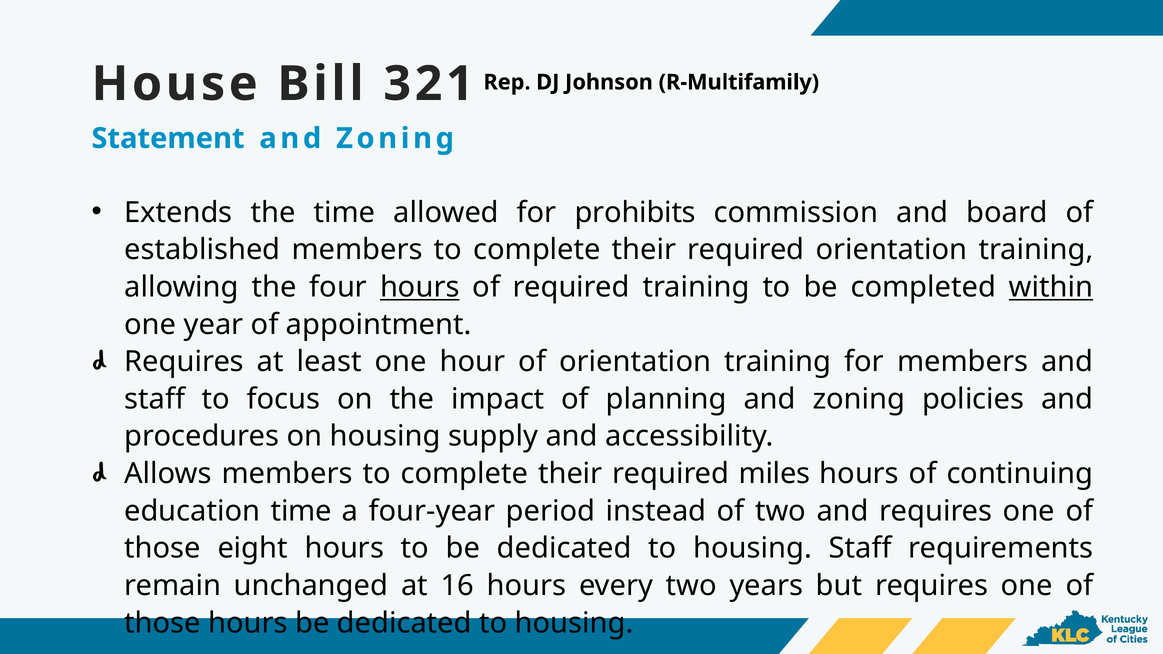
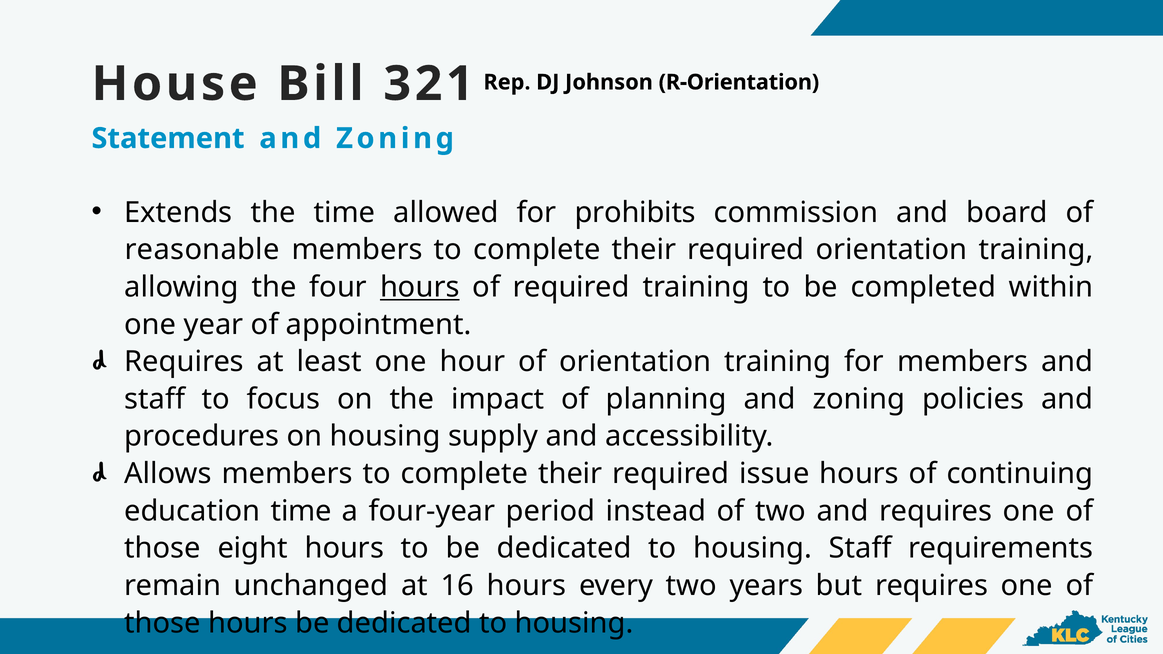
R-Multifamily: R-Multifamily -> R-Orientation (739, 82)
established: established -> reasonable (202, 250)
within underline: present -> none (1051, 287)
miles: miles -> issue (774, 474)
